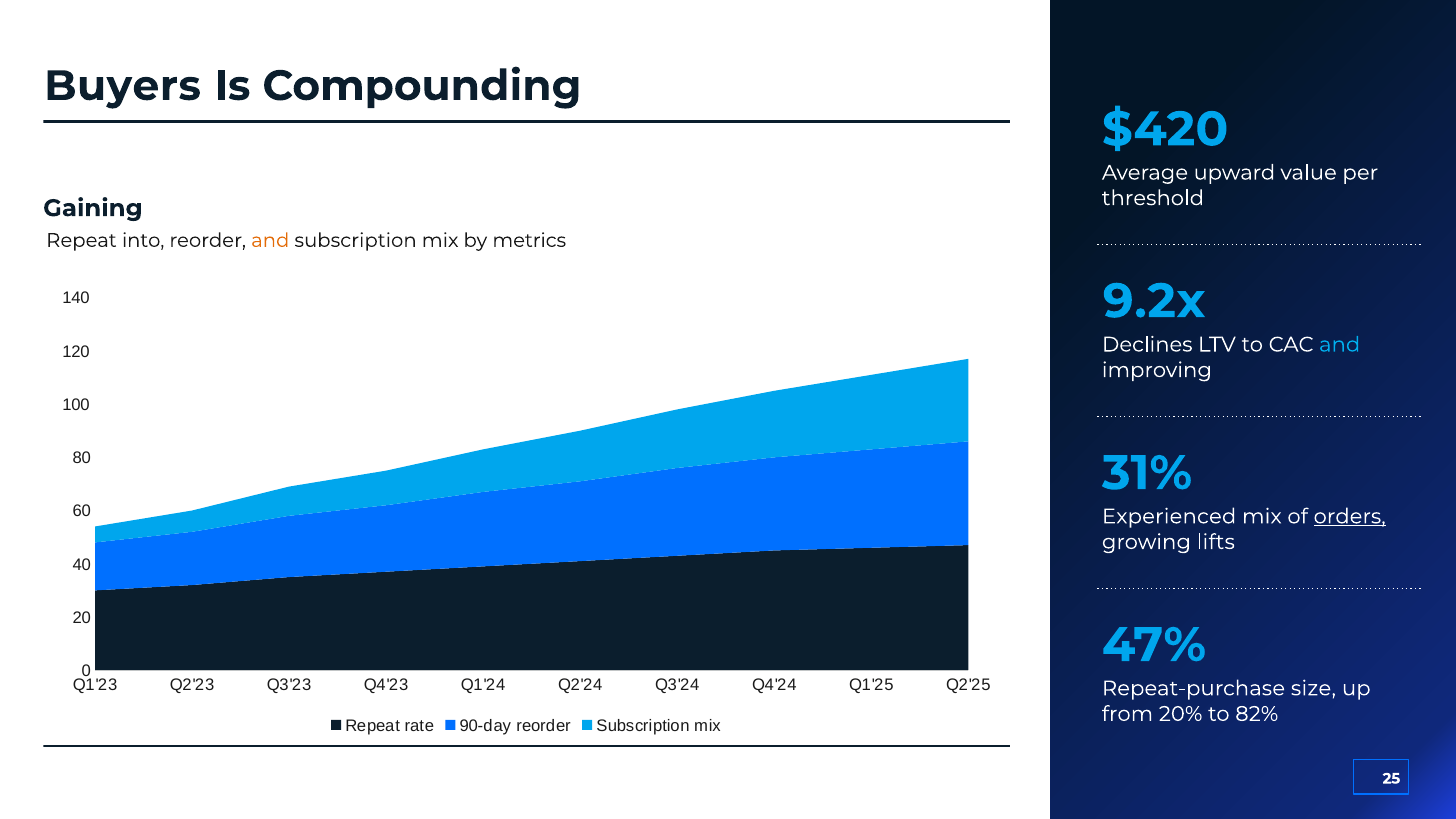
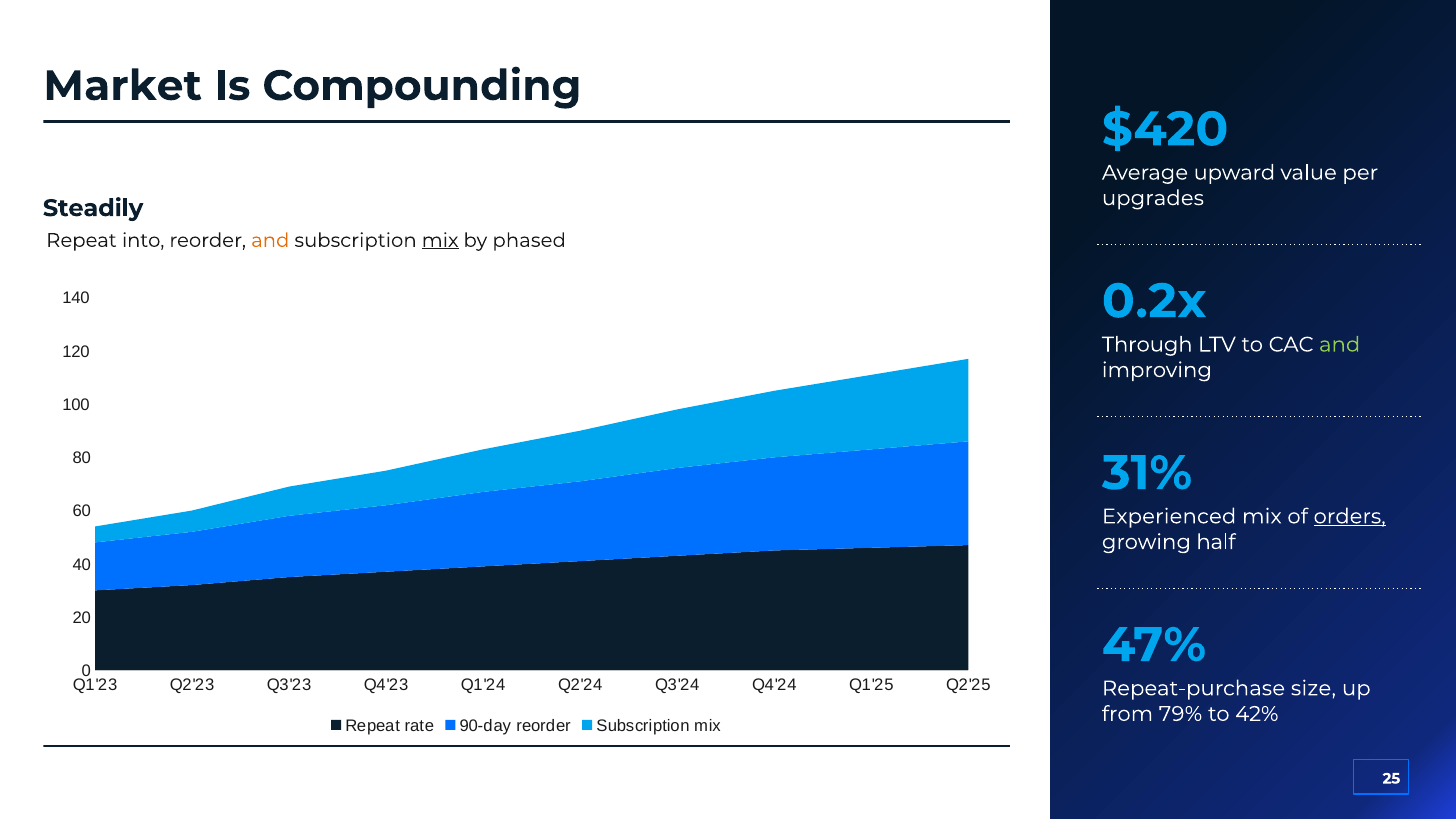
Buyers: Buyers -> Market (123, 86)
threshold: threshold -> upgrades (1153, 198)
Gaining: Gaining -> Steadily (93, 208)
mix underline: none -> present (440, 240)
metrics: metrics -> phased (529, 240)
9.2x: 9.2x -> 0.2x (1154, 301)
Declines: Declines -> Through (1147, 345)
and colour: light blue -> light green (1340, 345)
lifts: lifts -> half (1216, 542)
20%: 20% -> 79% (1181, 714)
82%: 82% -> 42% (1257, 714)
